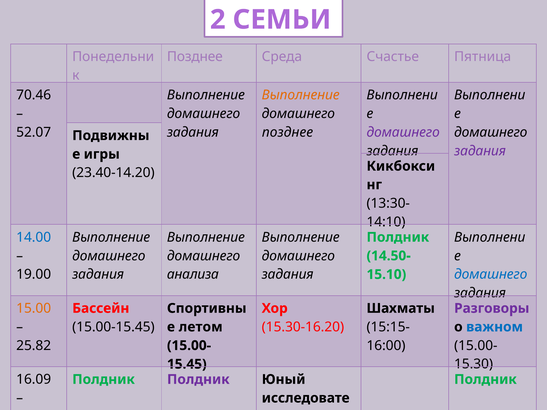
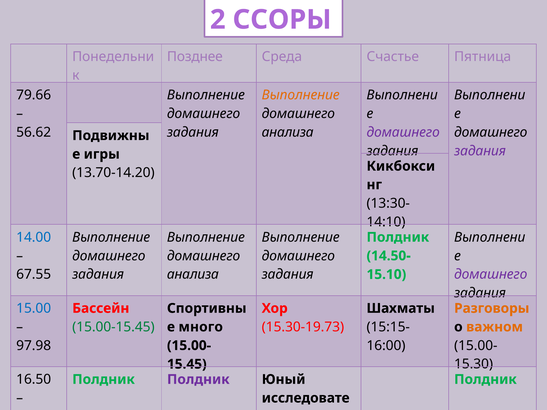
СЕМЬИ: СЕМЬИ -> ССОРЫ (282, 20)
70.46: 70.46 -> 79.66 (34, 95)
52.07: 52.07 -> 56.62 (34, 132)
позднее: позднее -> анализа (288, 132)
23.40-14.20: 23.40-14.20 -> 13.70-14.20 (113, 173)
19.00: 19.00 -> 67.55 (34, 275)
домашнего colour: blue -> purple (491, 275)
15.00 colour: orange -> blue (34, 309)
Разговоры colour: purple -> orange (492, 309)
15.00-15.45 colour: black -> green (113, 327)
15.30-16.20: 15.30-16.20 -> 15.30-19.73 (303, 327)
летом: летом -> много (201, 327)
важном colour: blue -> orange (495, 327)
25.82: 25.82 -> 97.98 (34, 346)
16.09: 16.09 -> 16.50 (34, 380)
